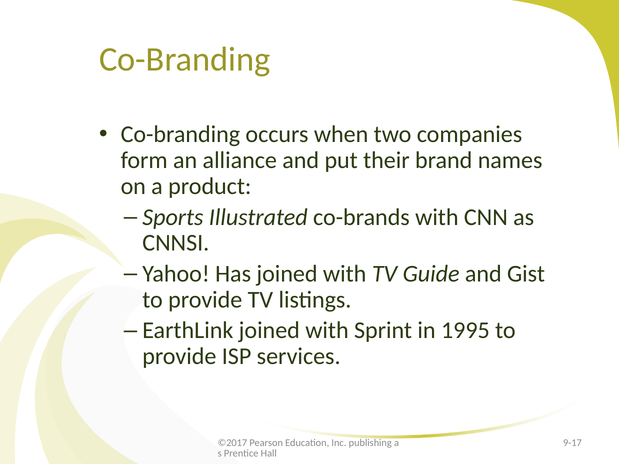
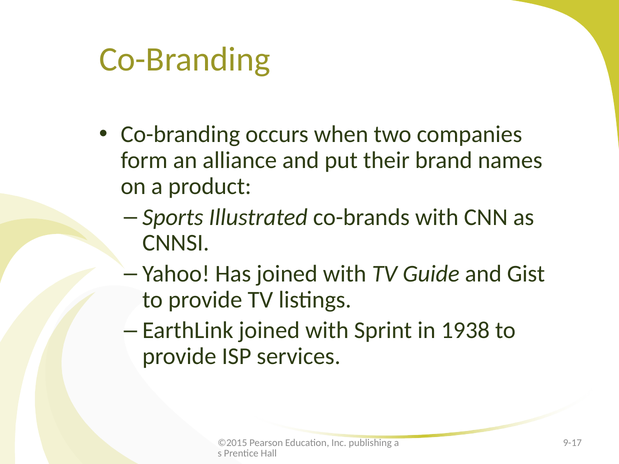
1995: 1995 -> 1938 (465, 331)
©2017: ©2017 -> ©2015 (232, 443)
